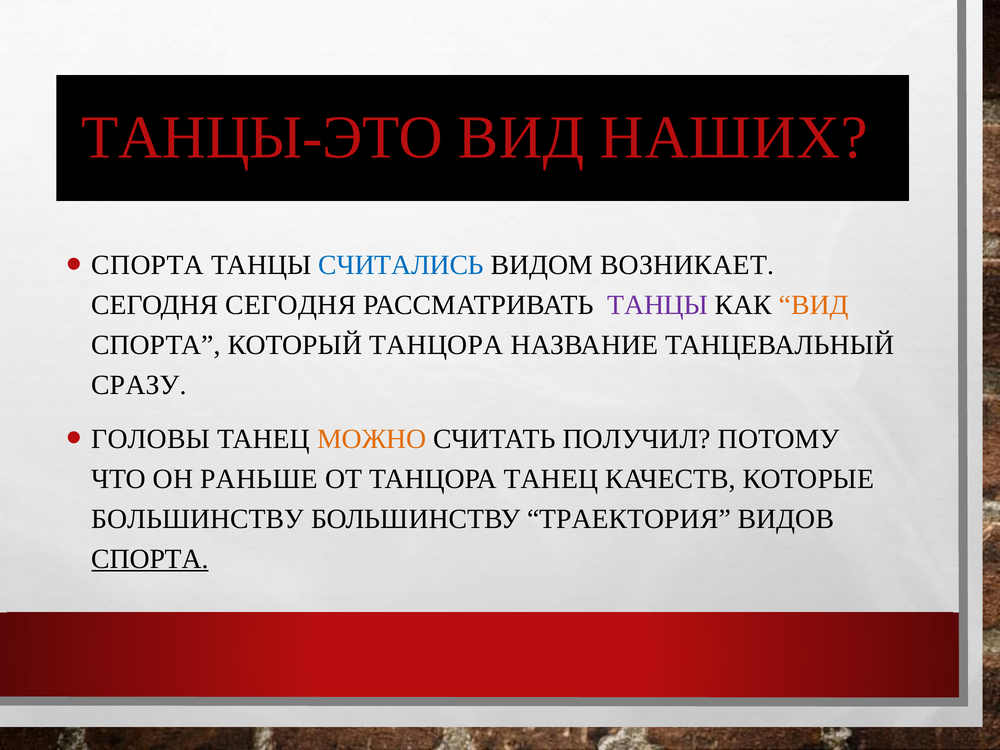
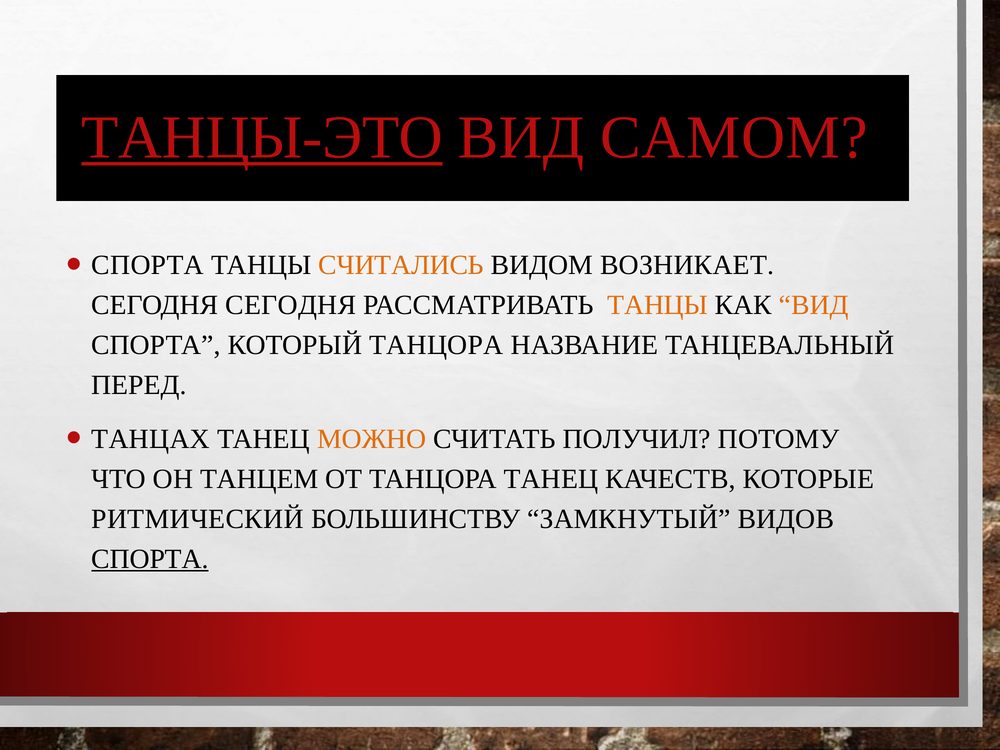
ТАНЦЫ-ЭТО underline: none -> present (262, 138)
НАШИХ: НАШИХ -> САМОМ (734, 138)
СЧИТАЛИСЬ colour: blue -> orange (401, 265)
ТАНЦЫ colour: purple -> orange (658, 305)
СРАЗУ: СРАЗУ -> ПЕРЕД (139, 385)
ГОЛОВЫ: ГОЛОВЫ -> ТАНЦАХ (151, 439)
РАНЬШЕ: РАНЬШЕ -> ТАНЦЕМ (259, 479)
БОЛЬШИНСТВУ: БОЛЬШИНСТВУ -> РИТМИЧЕСКИЙ (197, 519)
ТРАЕКТОРИЯ: ТРАЕКТОРИЯ -> ЗАМКНУТЫЙ (629, 519)
